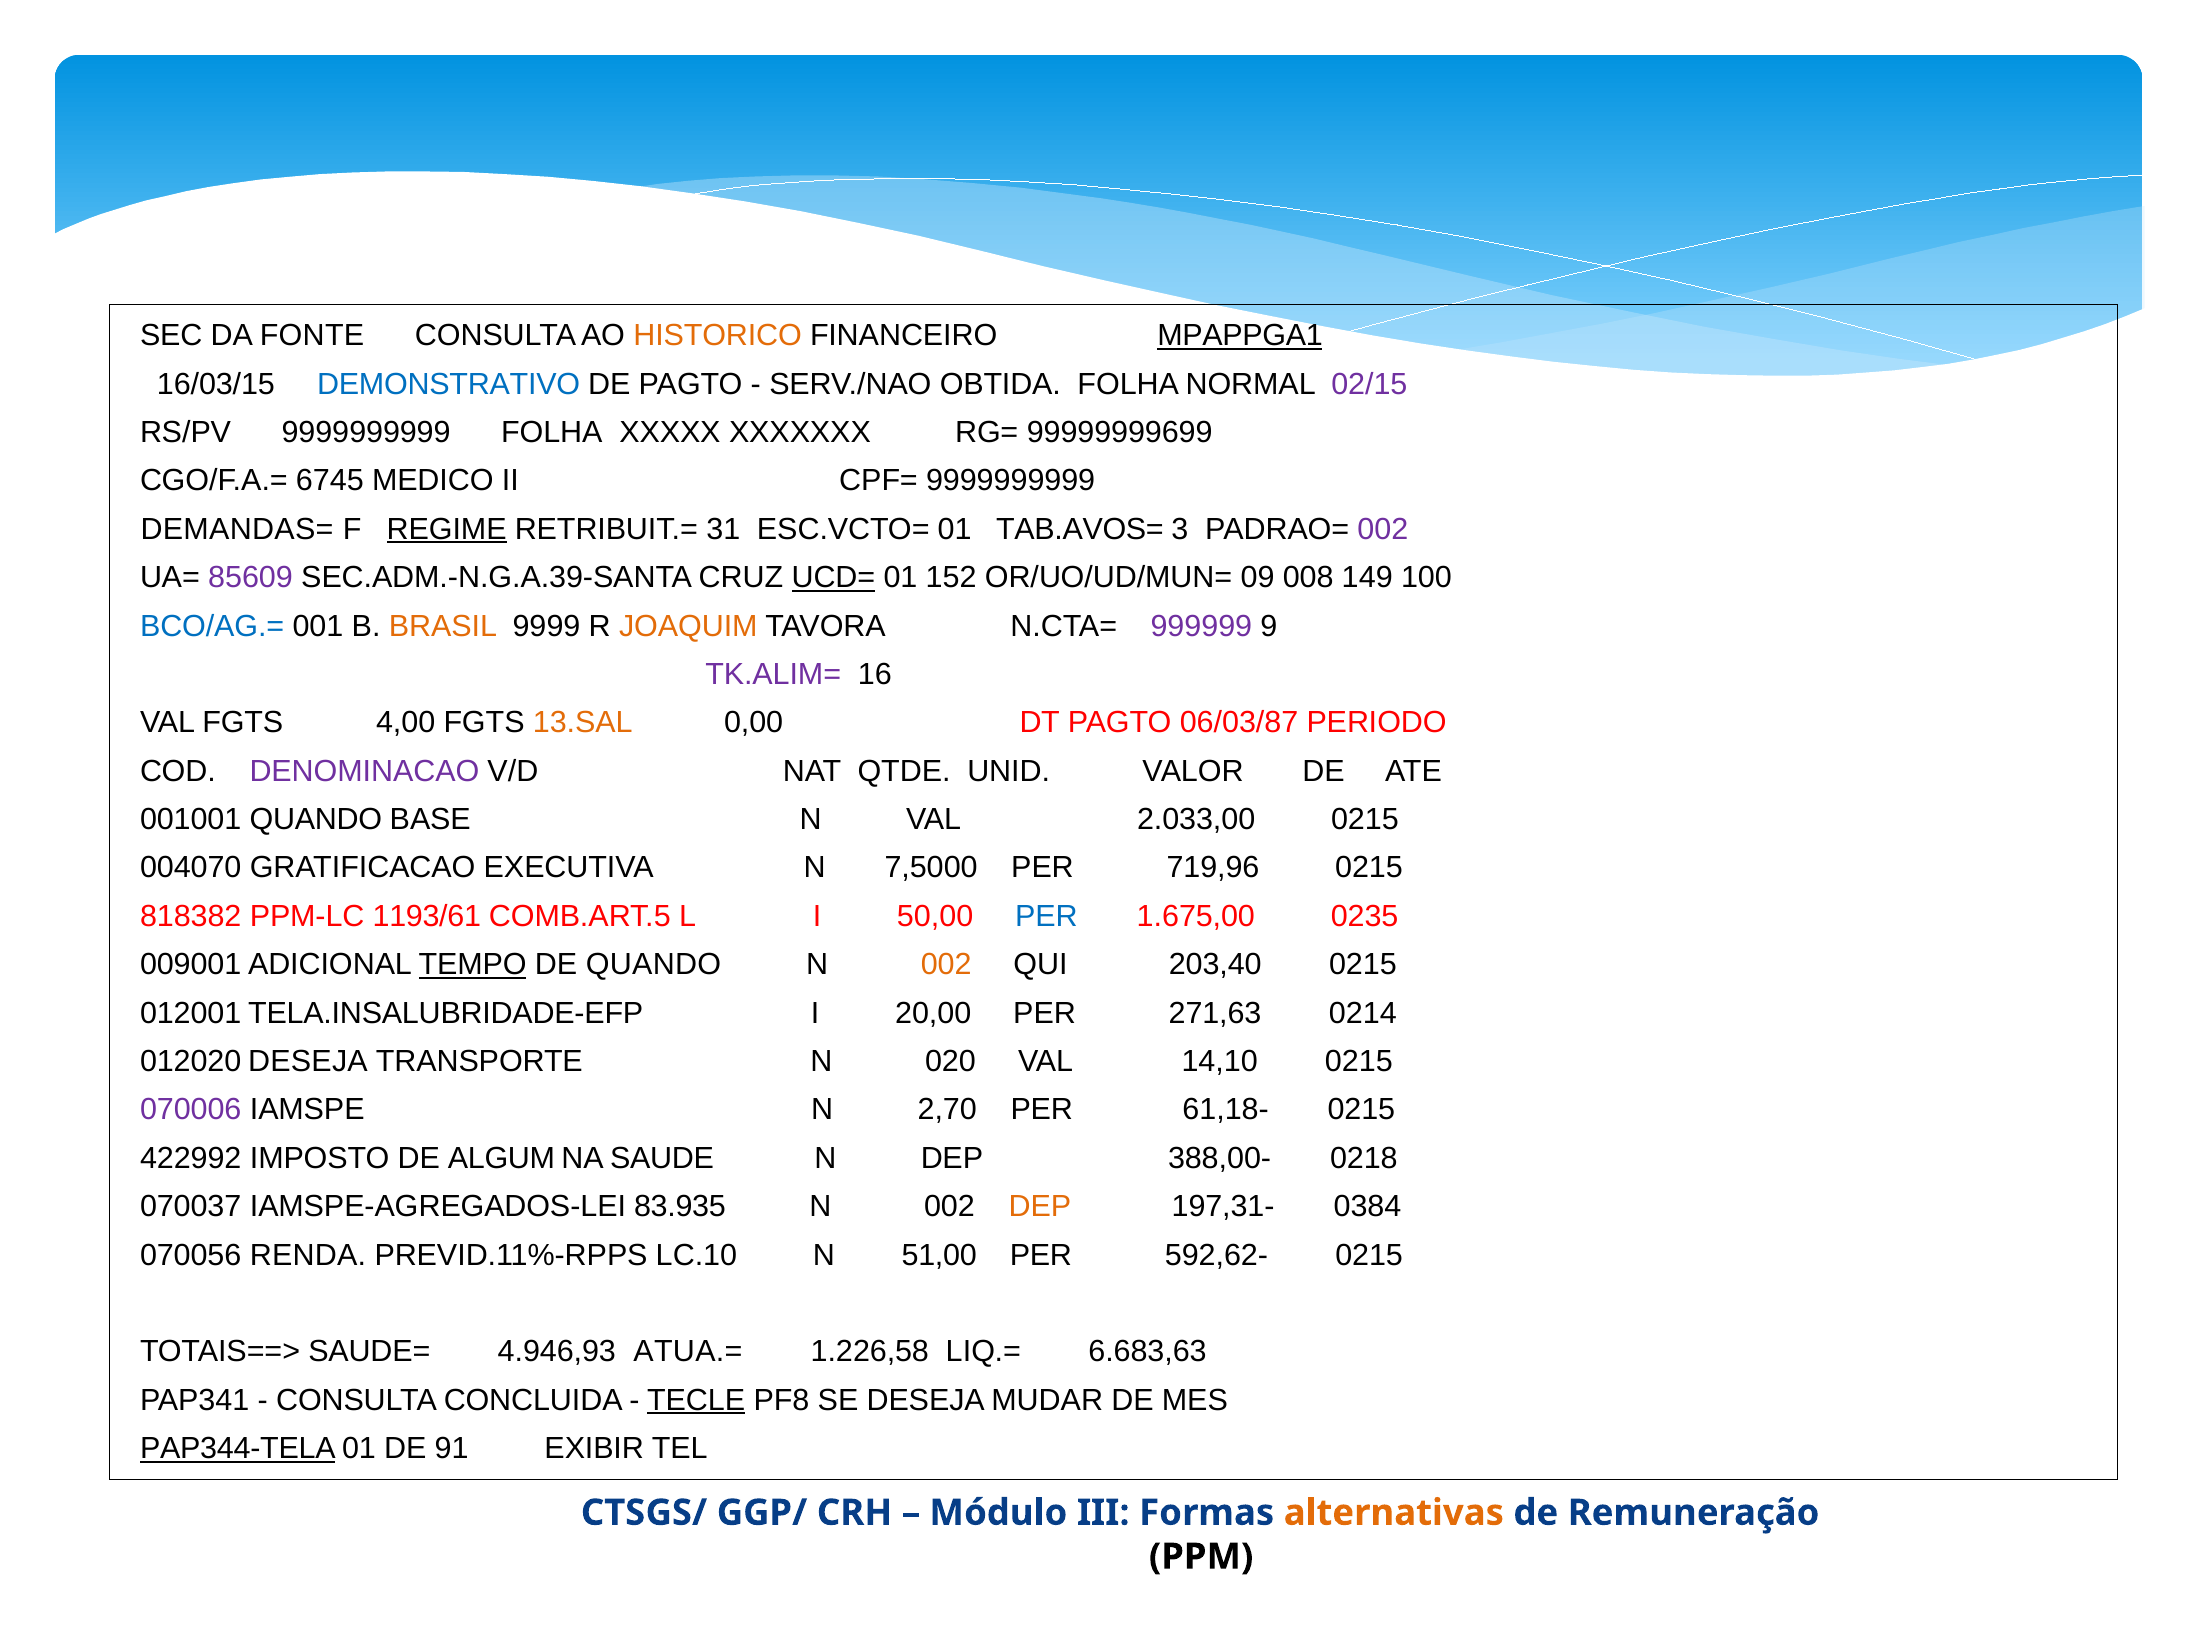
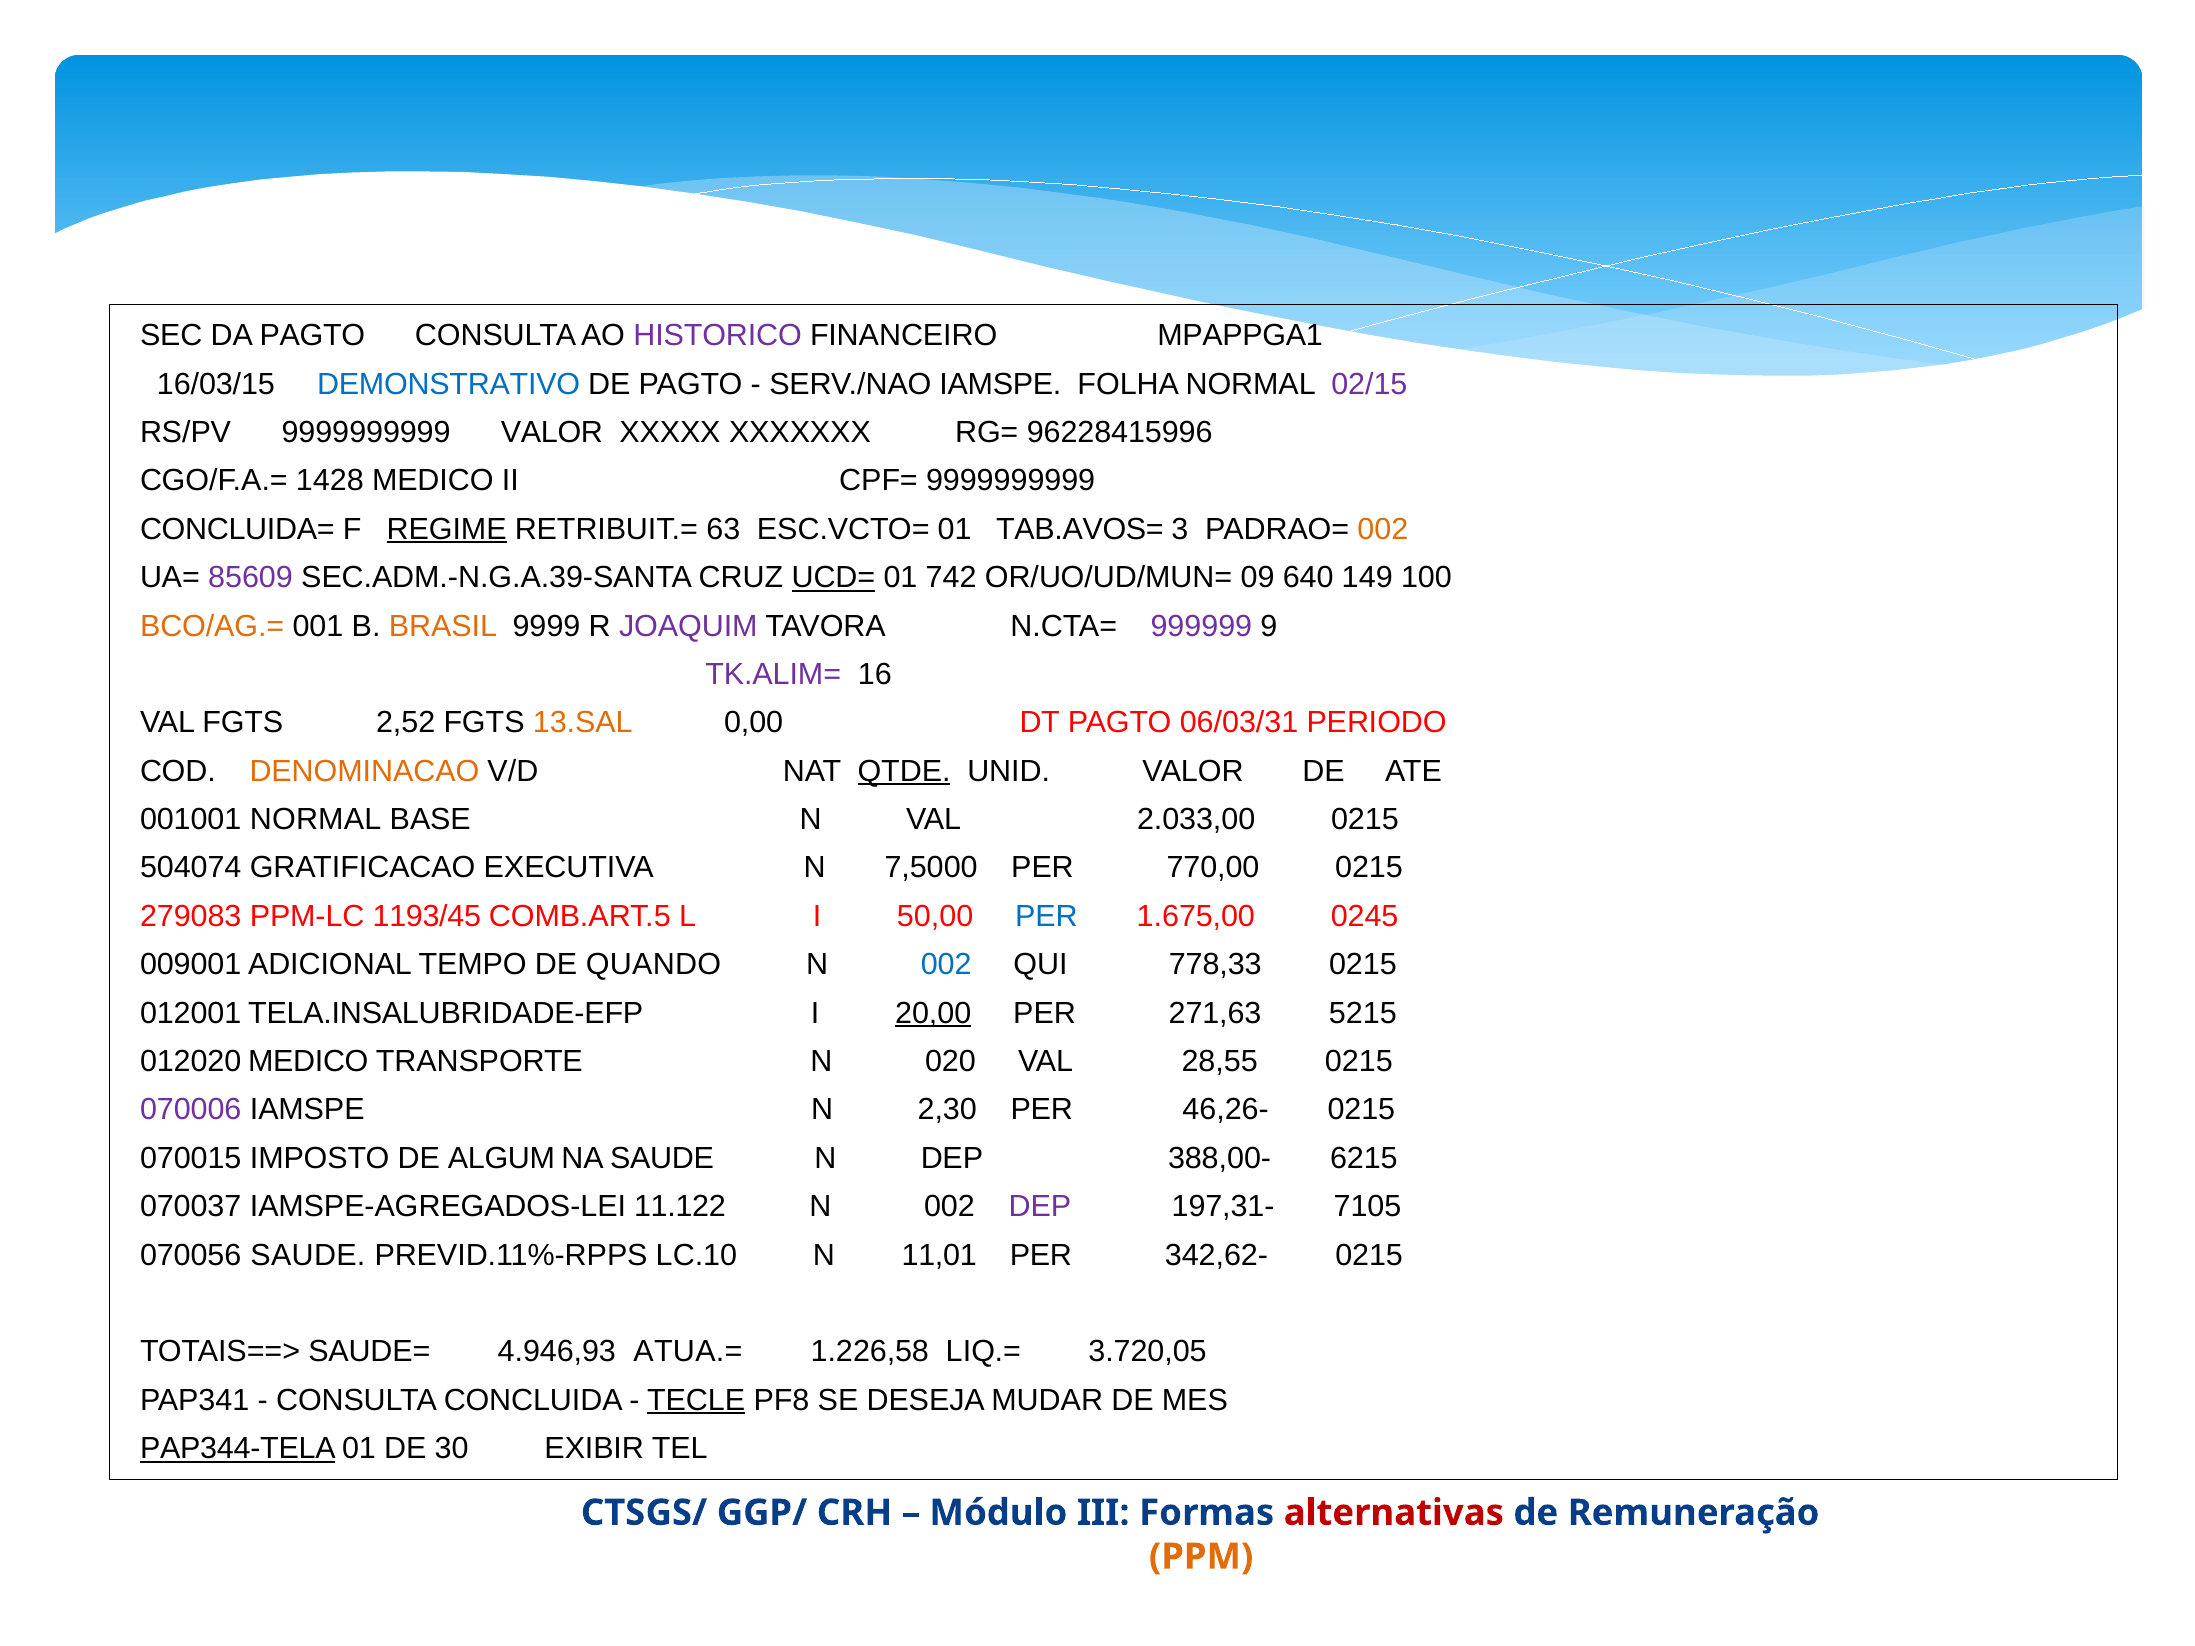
DA FONTE: FONTE -> PAGTO (312, 336)
HISTORICO colour: orange -> purple (718, 336)
MPAPPGA1 underline: present -> none (1240, 336)
SERV./NAO OBTIDA: OBTIDA -> IAMSPE (1000, 384)
9999999999 FOLHA: FOLHA -> VALOR (552, 432)
99999999699: 99999999699 -> 96228415996 (1120, 432)
6745: 6745 -> 1428 (330, 481)
DEMANDAS=: DEMANDAS= -> CONCLUIDA= (237, 529)
31: 31 -> 63 (723, 529)
002 colour: purple -> orange (1383, 529)
152: 152 -> 742 (951, 578)
008: 008 -> 640 (1308, 578)
BCO/AG.= colour: blue -> orange (212, 626)
JOAQUIM colour: orange -> purple (688, 626)
4,00: 4,00 -> 2,52 (406, 723)
06/03/87: 06/03/87 -> 06/03/31 (1239, 723)
DENOMINACAO colour: purple -> orange (364, 771)
QTDE underline: none -> present (904, 771)
001001 QUANDO: QUANDO -> NORMAL (316, 820)
004070: 004070 -> 504074 (191, 868)
719,96: 719,96 -> 770,00 (1213, 868)
818382: 818382 -> 279083 (191, 916)
1193/61: 1193/61 -> 1193/45 (427, 916)
0235: 0235 -> 0245 (1365, 916)
TEMPO underline: present -> none (473, 965)
002 colour: orange -> blue (946, 965)
203,40: 203,40 -> 778,33 (1215, 965)
20,00 underline: none -> present (933, 1013)
0214: 0214 -> 5215 (1363, 1013)
012020 DESEJA: DESEJA -> MEDICO (308, 1062)
14,10: 14,10 -> 28,55 (1220, 1062)
2,70: 2,70 -> 2,30 (947, 1110)
61,18-: 61,18- -> 46,26- (1226, 1110)
422992: 422992 -> 070015 (191, 1158)
0218: 0218 -> 6215 (1364, 1158)
83.935: 83.935 -> 11.122 (680, 1207)
DEP colour: orange -> purple (1040, 1207)
0384: 0384 -> 7105 (1368, 1207)
070056 RENDA: RENDA -> SAUDE (308, 1255)
51,00: 51,00 -> 11,01 (939, 1255)
592,62-: 592,62- -> 342,62- (1216, 1255)
6.683,63: 6.683,63 -> 3.720,05 (1148, 1352)
91: 91 -> 30 (452, 1449)
alternativas colour: orange -> red (1394, 1513)
PPM colour: black -> orange (1201, 1557)
